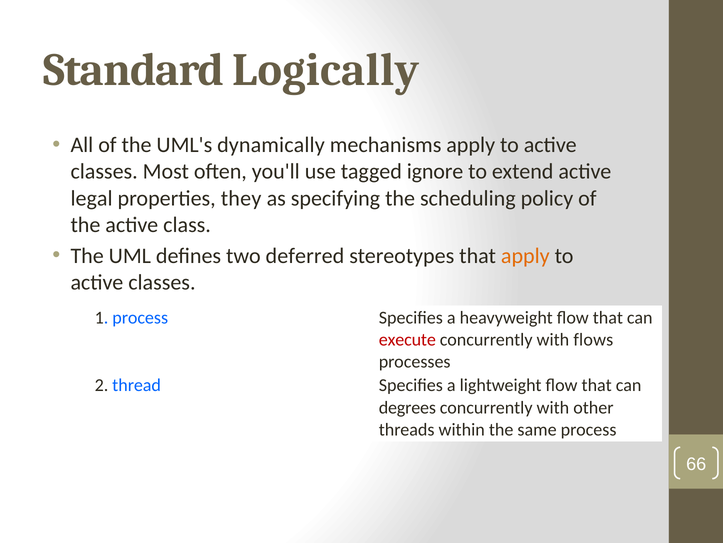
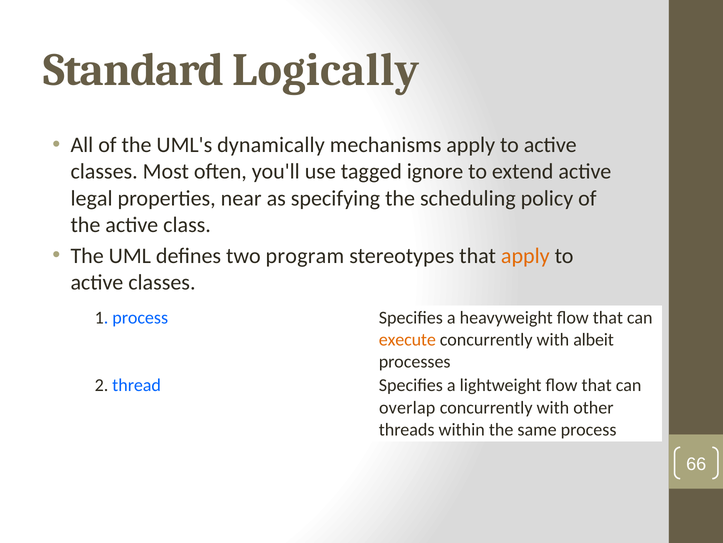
they: they -> near (241, 198)
deferred: deferred -> program (305, 255)
execute colour: red -> orange (407, 339)
flows: flows -> albeit (594, 339)
degrees: degrees -> overlap (407, 407)
